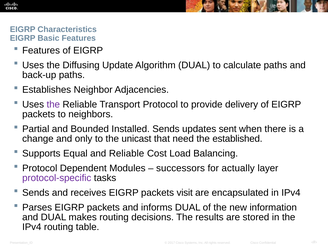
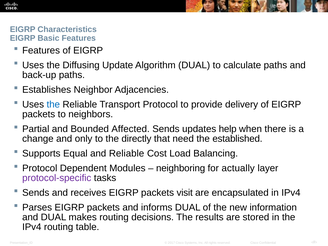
the colour: purple -> blue (53, 104)
Installed: Installed -> Affected (131, 129)
sent: sent -> help (228, 129)
unicast: unicast -> directly (136, 139)
successors: successors -> neighboring (181, 168)
